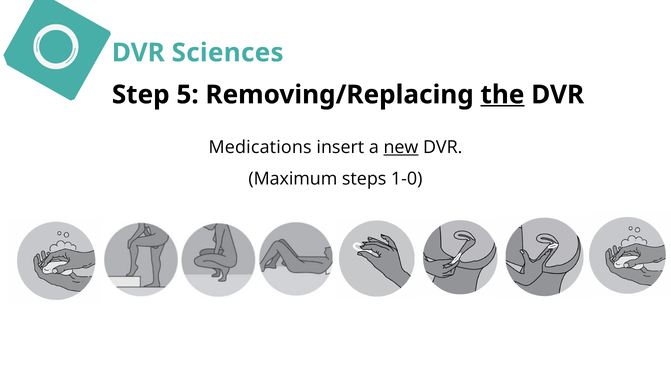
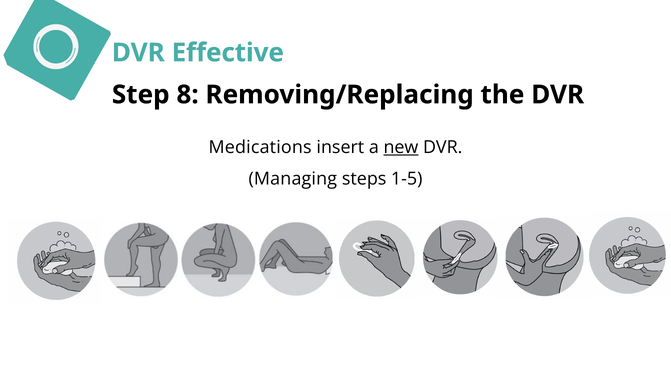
Sciences: Sciences -> Effective (228, 53)
5: 5 -> 8 (188, 95)
the underline: present -> none (502, 95)
Maximum: Maximum -> Managing (293, 179)
1-0: 1-0 -> 1-5 (407, 179)
